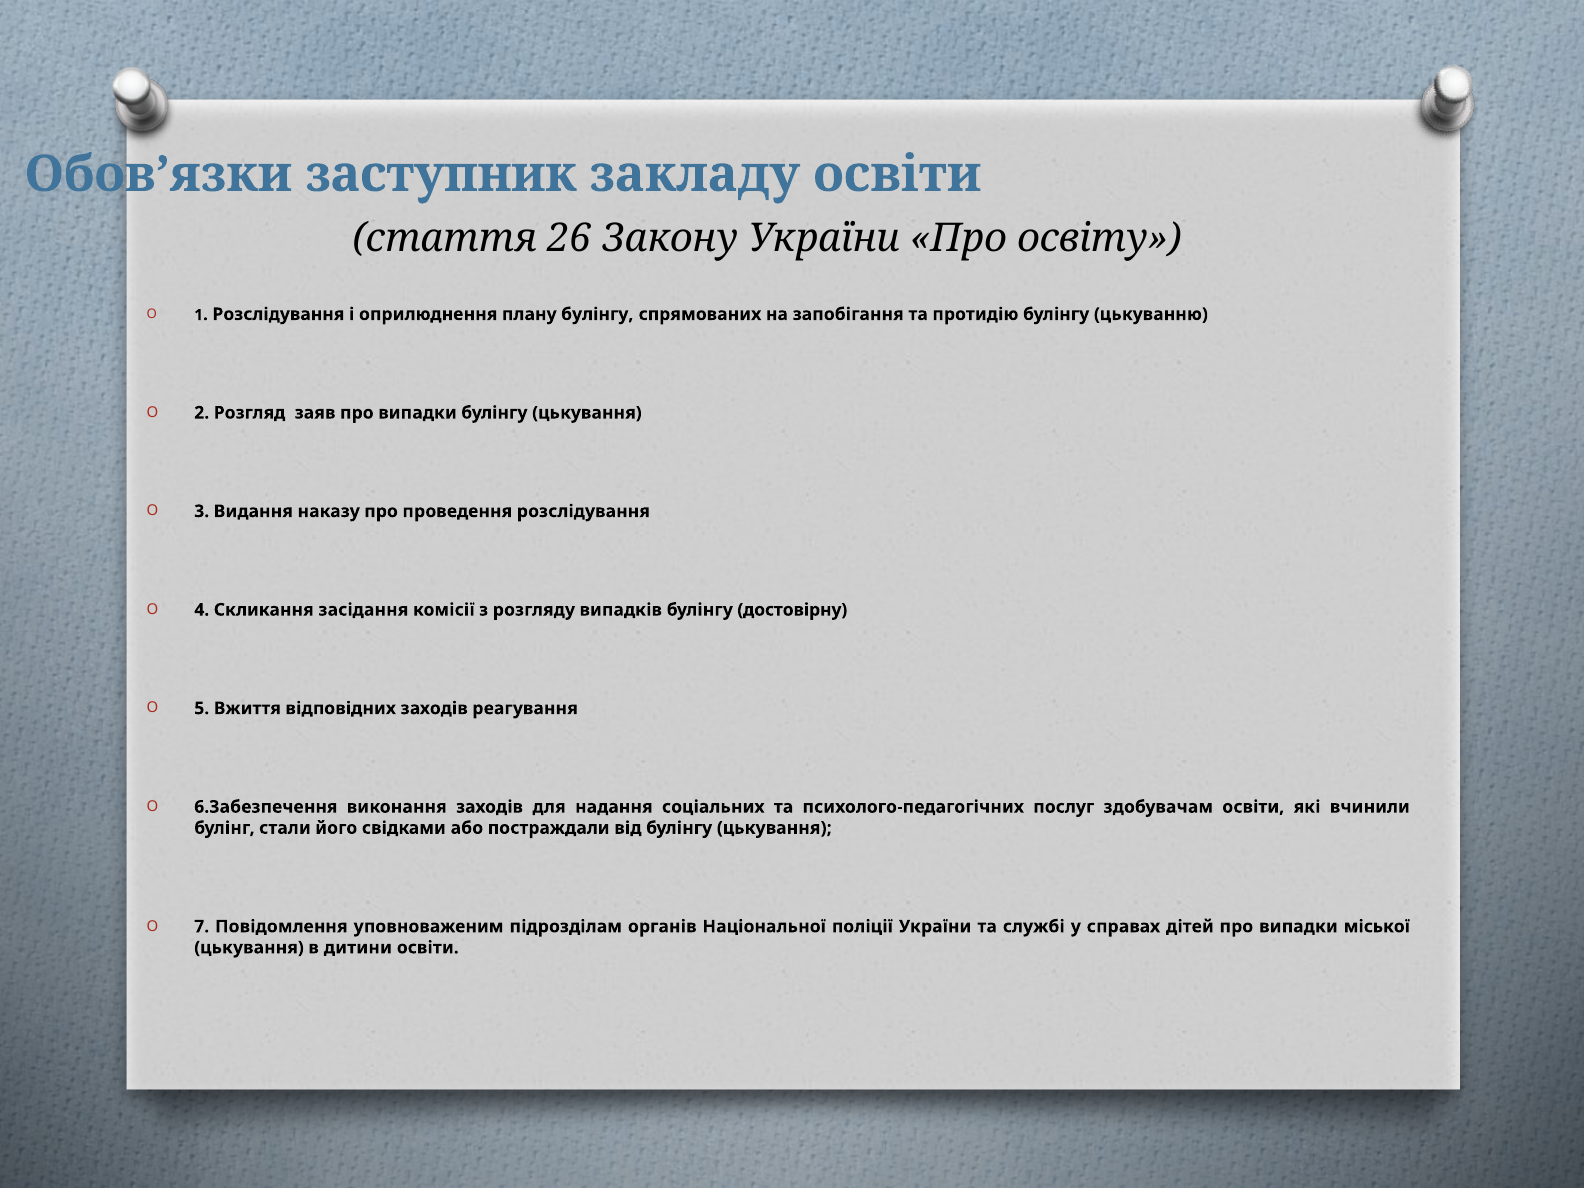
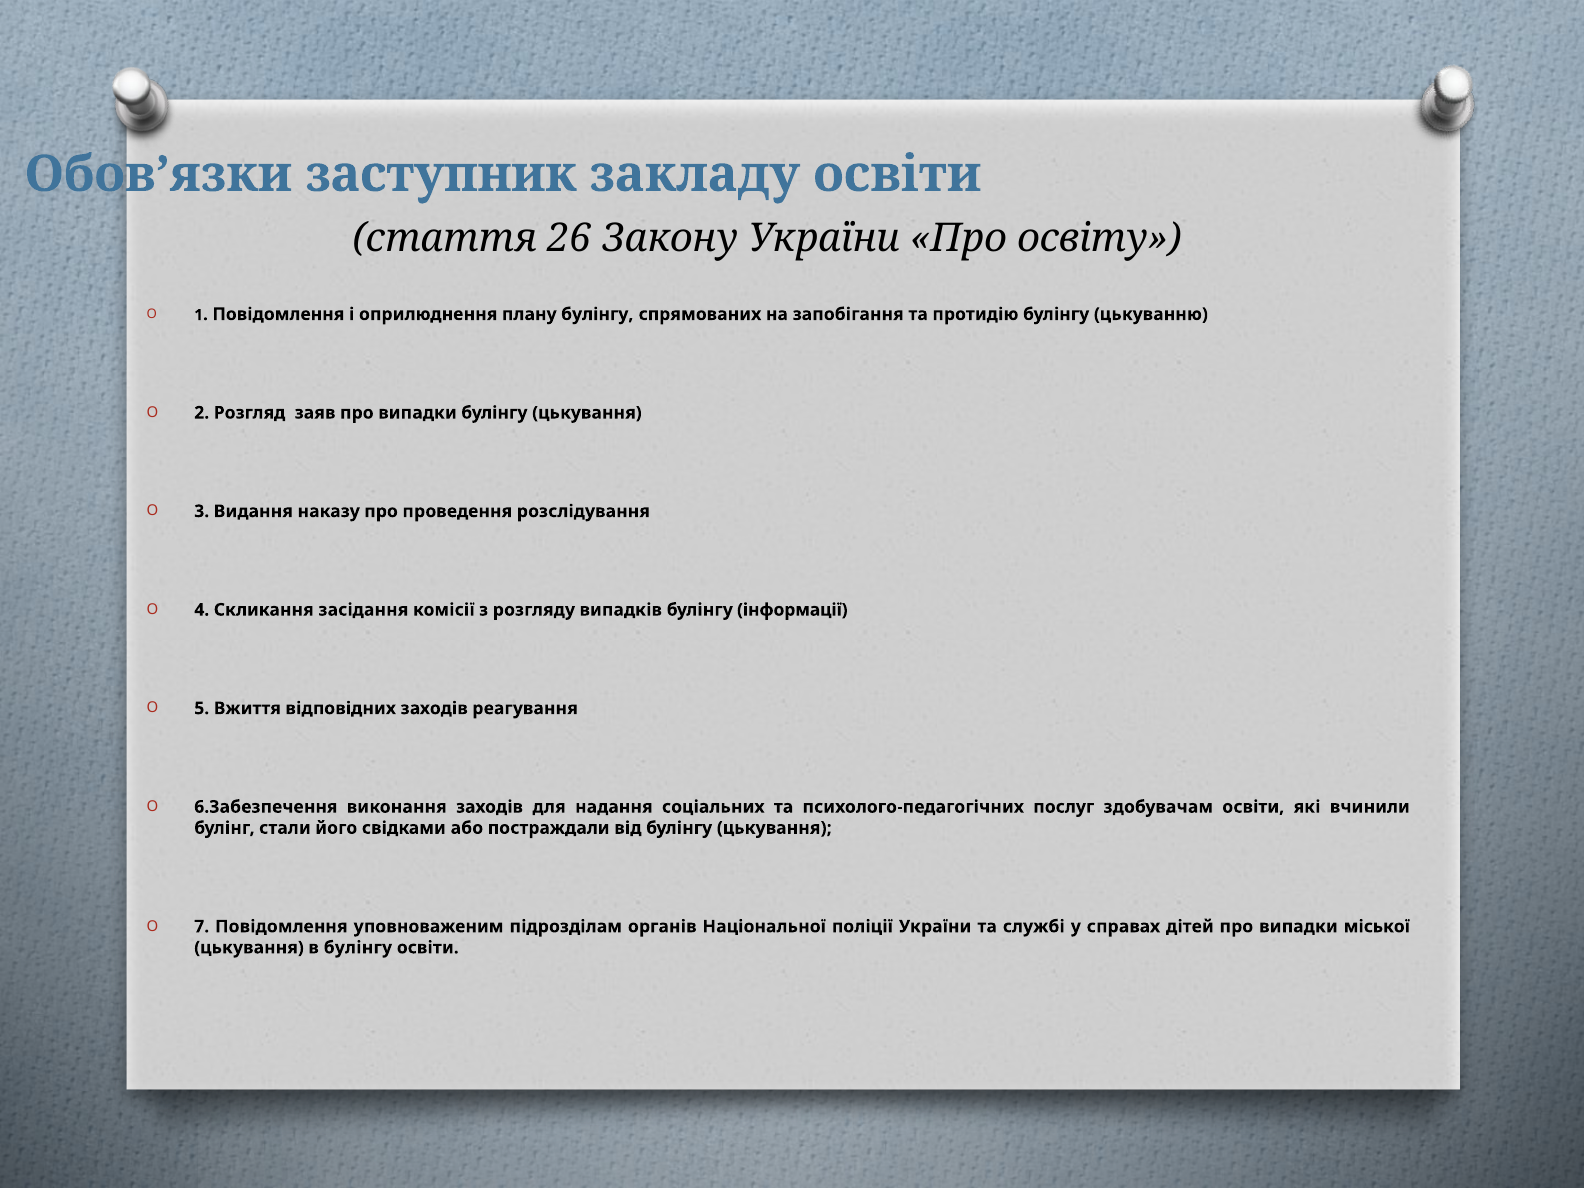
1 Розслідування: Розслідування -> Повідомлення (278, 314)
достовірну: достовірну -> інформації (792, 610)
в дитини: дитини -> булінгу (358, 948)
